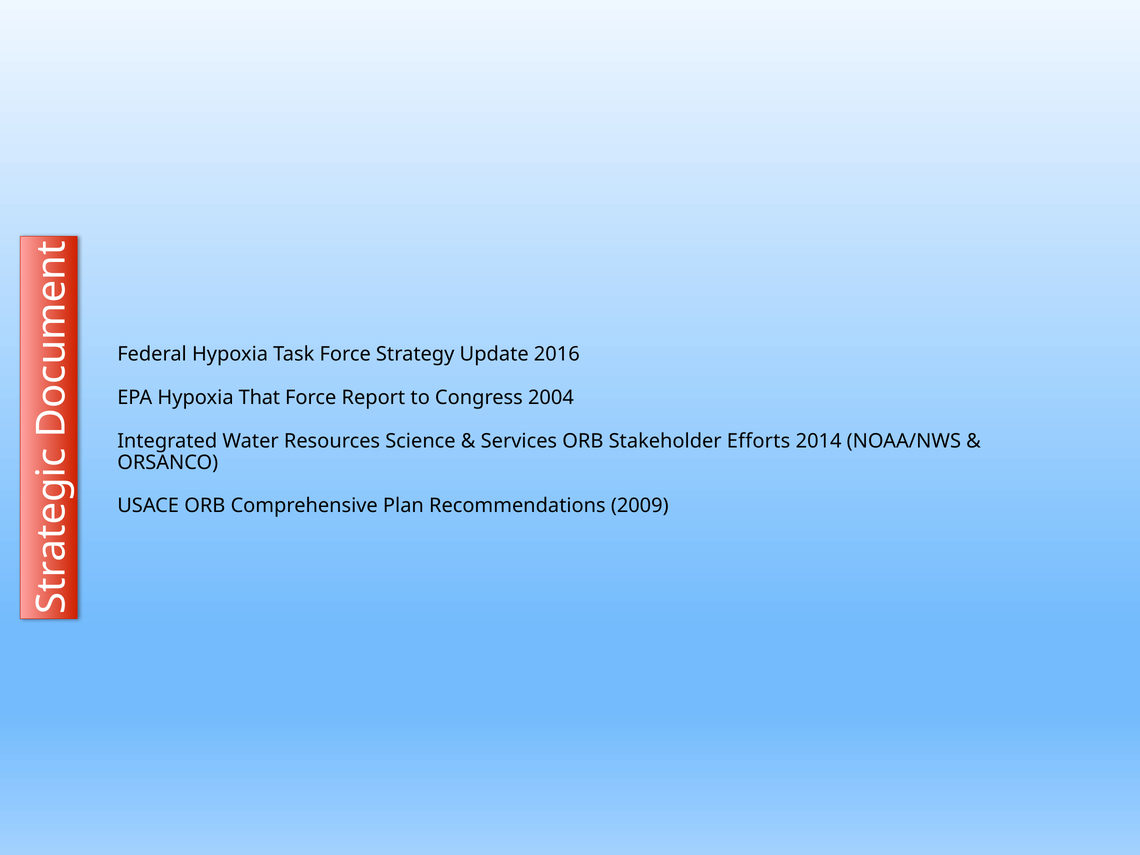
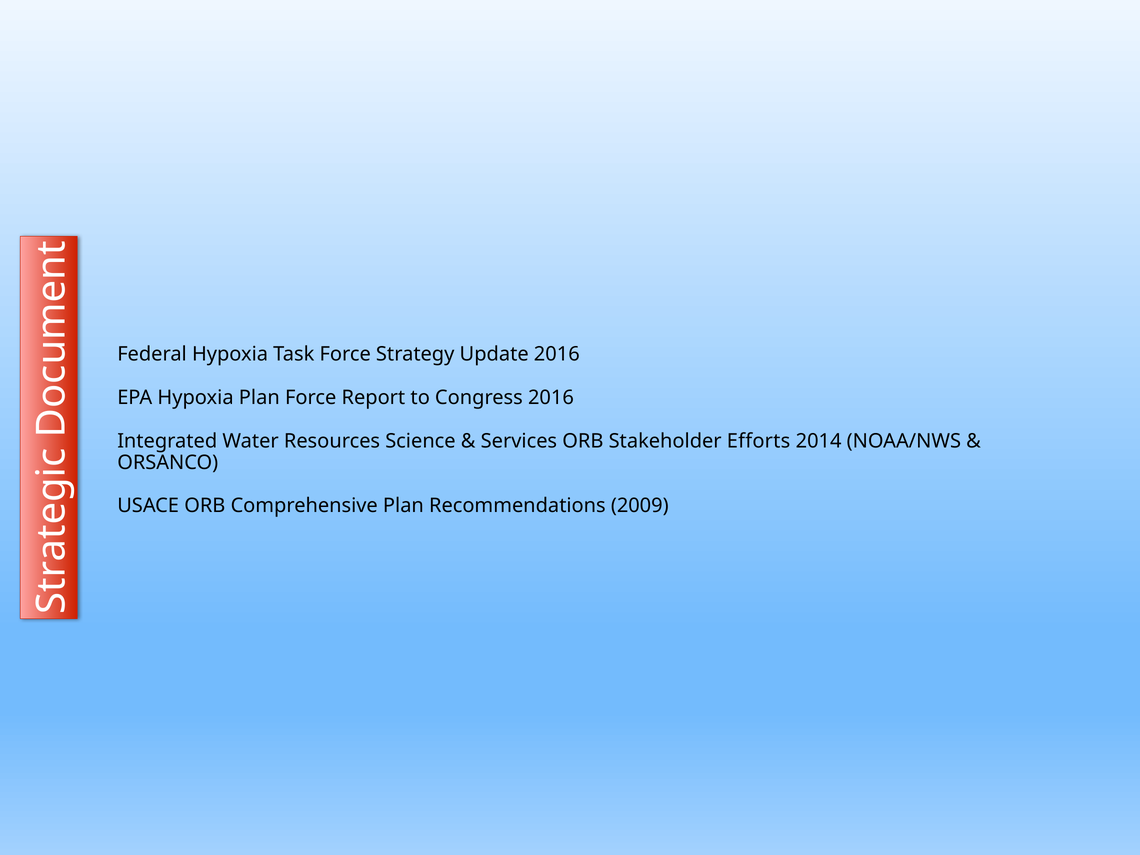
Hypoxia That: That -> Plan (259, 398)
Congress 2004: 2004 -> 2016 (551, 398)
